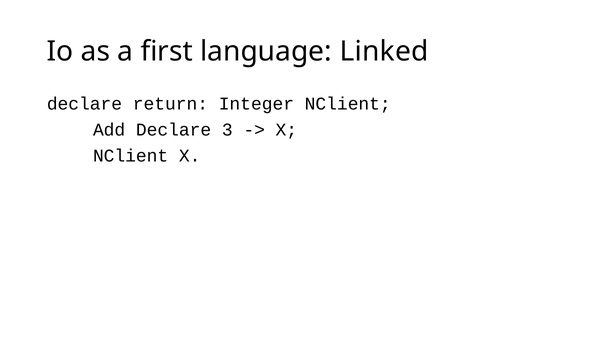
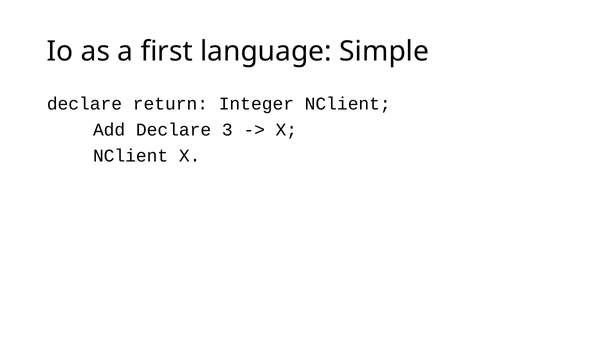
Linked: Linked -> Simple (384, 52)
